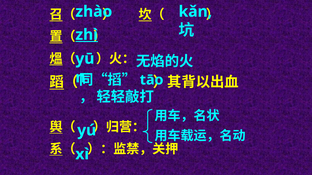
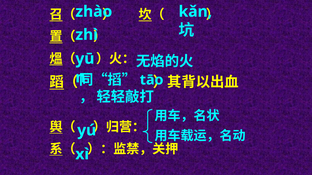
zhì underline: present -> none (87, 35)
